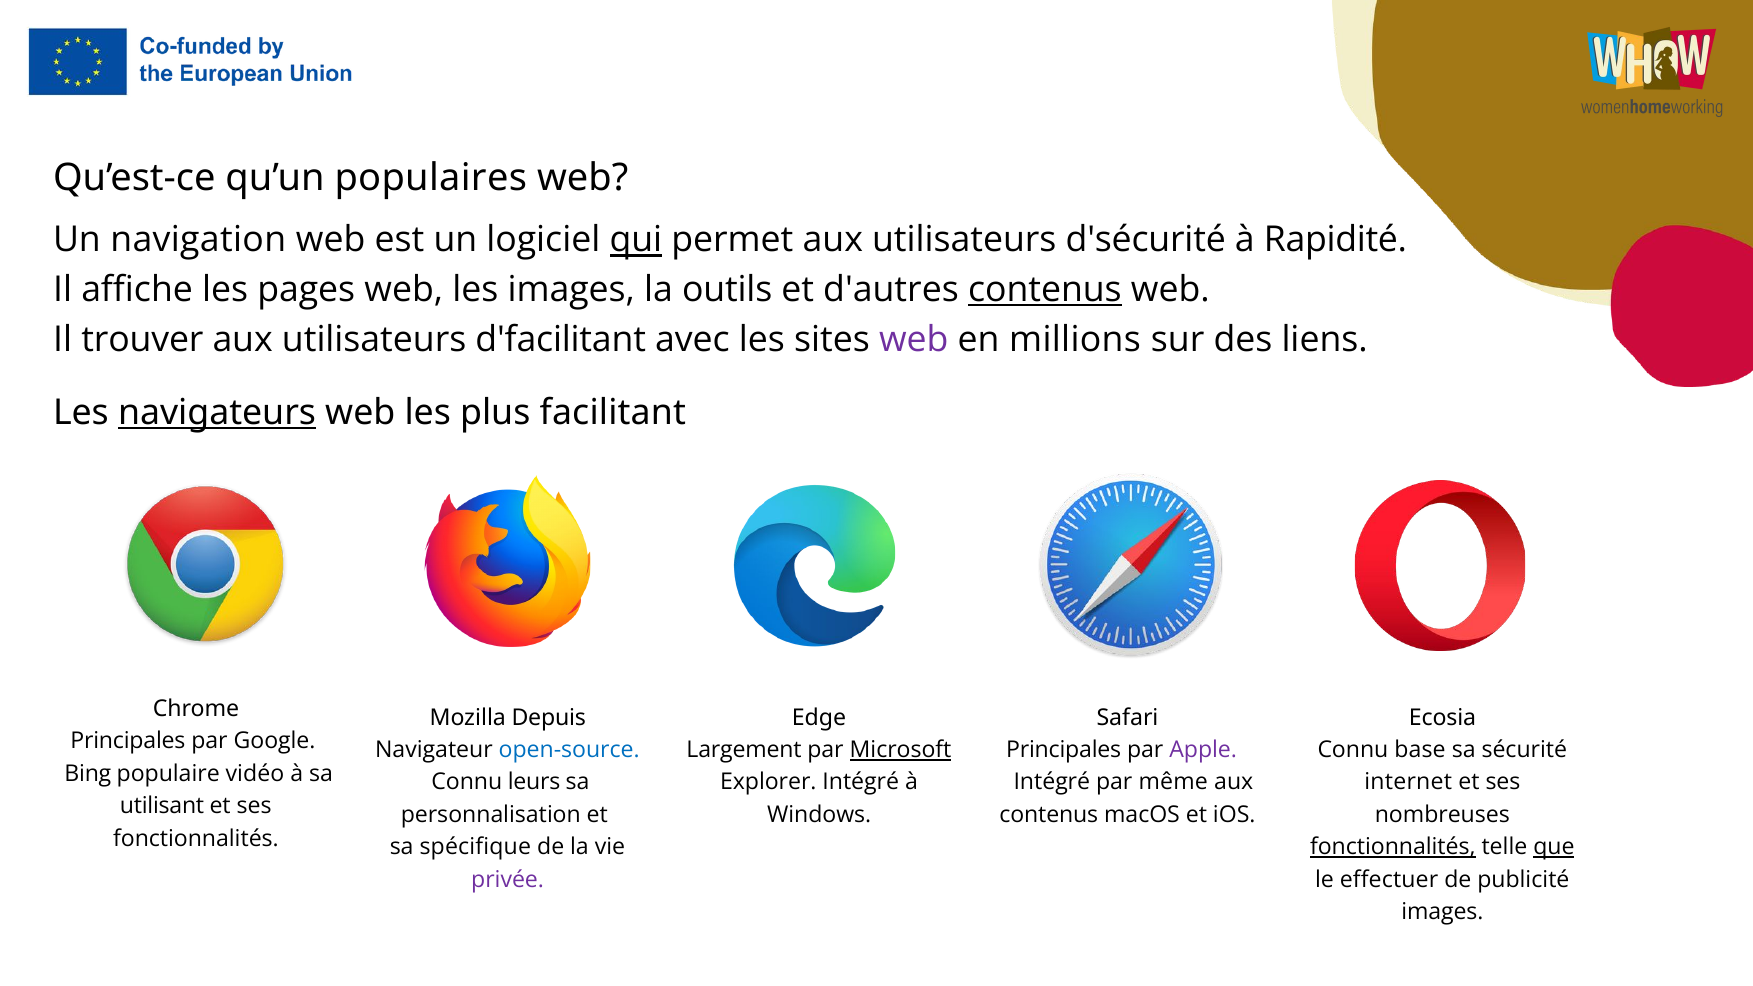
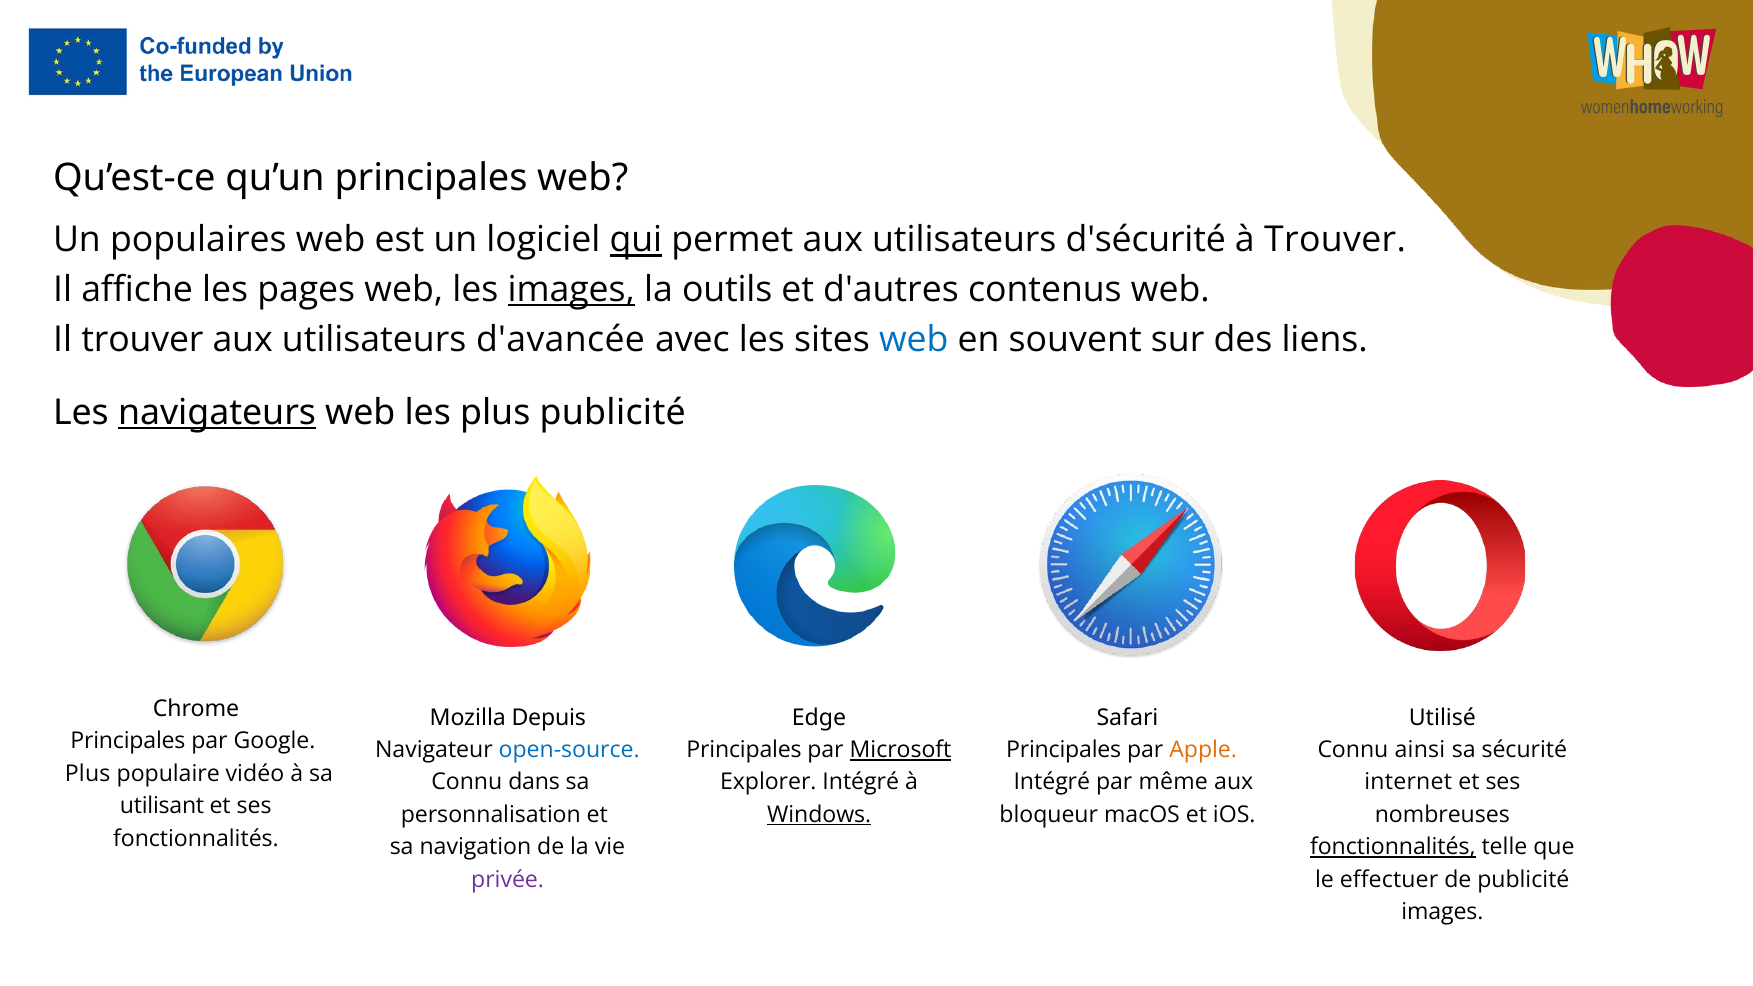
qu’un populaires: populaires -> principales (431, 178)
navigation: navigation -> populaires (198, 240)
à Rapidité: Rapidité -> Trouver (1335, 240)
images underline: none -> present (571, 290)
contenus underline: present -> none (1045, 290)
d'facilitant: d'facilitant -> d'avancée (560, 340)
web colour: purple -> blue (914, 340)
millions: millions -> souvent (1075, 340)
plus facilitant: facilitant -> publicité (613, 413)
Ecosia: Ecosia -> Utilisé (1442, 718)
Largement: Largement -> Principales (744, 750)
Apple colour: purple -> orange (1203, 750)
base: base -> ainsi (1420, 750)
Bing: Bing -> Plus (88, 774)
leurs: leurs -> dans (534, 782)
Windows underline: none -> present (819, 815)
contenus: contenus -> bloqueur (1049, 815)
spécifique: spécifique -> navigation (475, 847)
que underline: present -> none (1554, 847)
